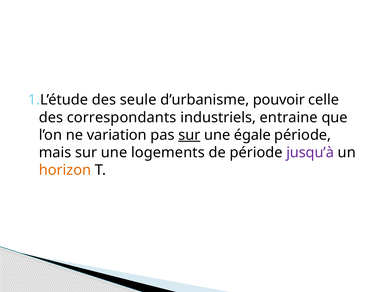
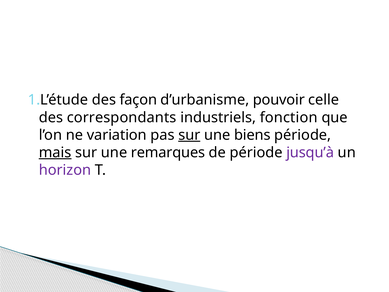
seule: seule -> façon (138, 100)
entraine: entraine -> fonction (289, 117)
égale: égale -> biens (252, 135)
mais underline: none -> present (55, 152)
logements: logements -> remarques (168, 152)
horizon colour: orange -> purple (65, 170)
